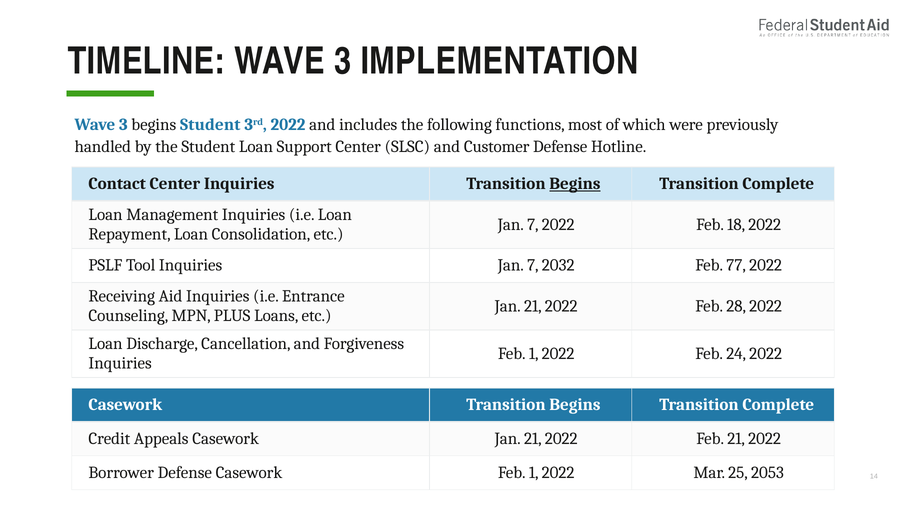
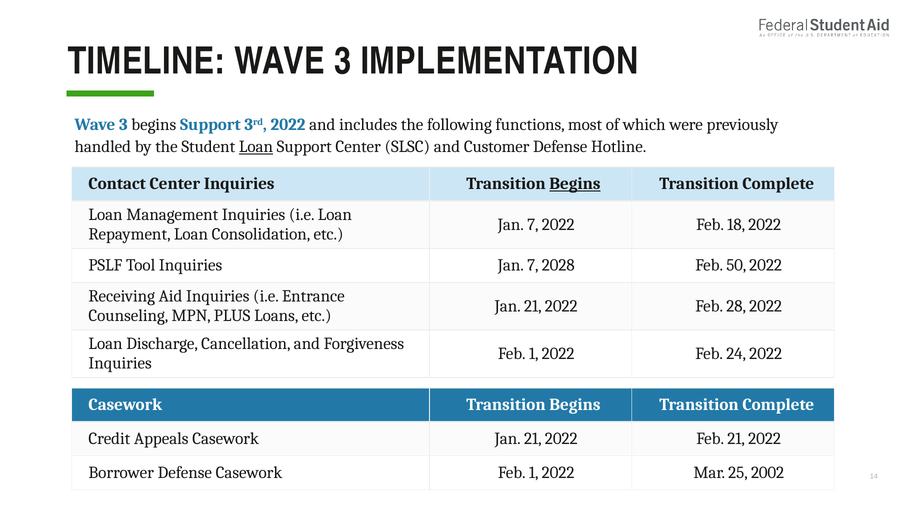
begins Student: Student -> Support (210, 125)
Loan underline: none -> present (256, 147)
2032: 2032 -> 2028 (558, 266)
77: 77 -> 50 (736, 266)
2053: 2053 -> 2002 (768, 473)
